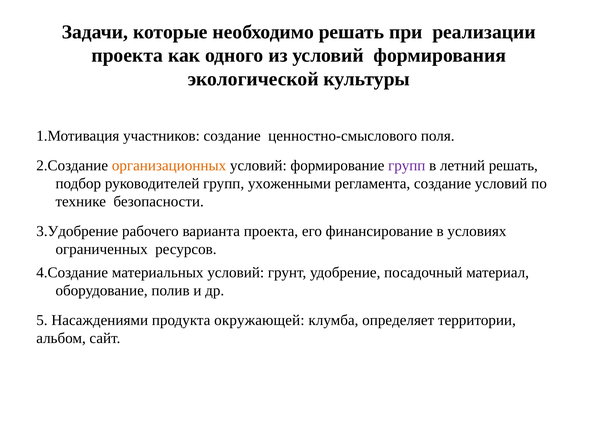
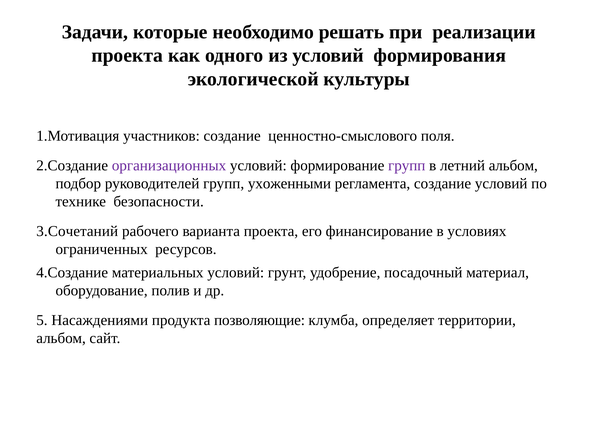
организационных colour: orange -> purple (169, 166)
летний решать: решать -> альбом (513, 166)
3.Удобрение: 3.Удобрение -> 3.Сочетаний (77, 231)
окружающей: окружающей -> позволяющие (260, 320)
